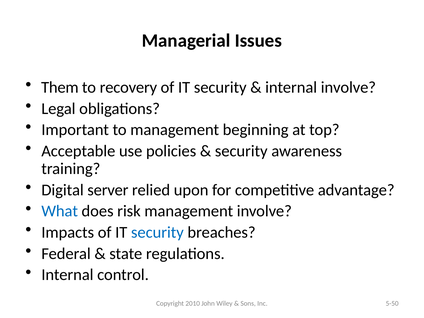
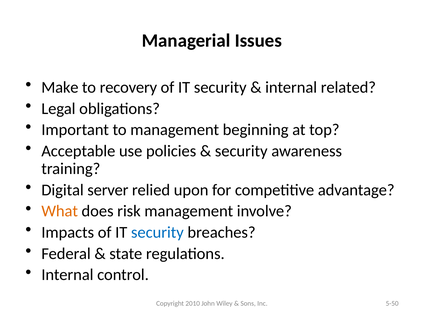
Them: Them -> Make (60, 87)
internal involve: involve -> related (348, 87)
What colour: blue -> orange (60, 211)
